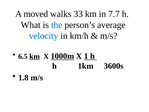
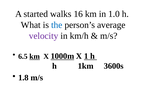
moved: moved -> started (36, 14)
33: 33 -> 16 (78, 14)
7.7: 7.7 -> 1.0 (114, 14)
velocity colour: blue -> purple (44, 36)
